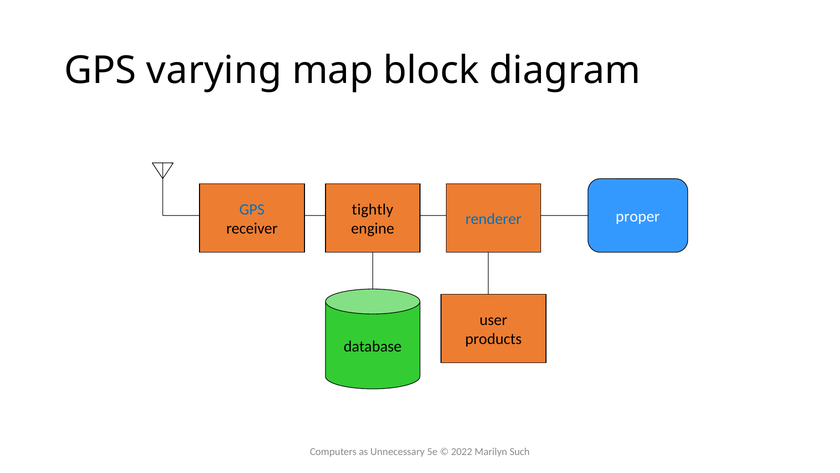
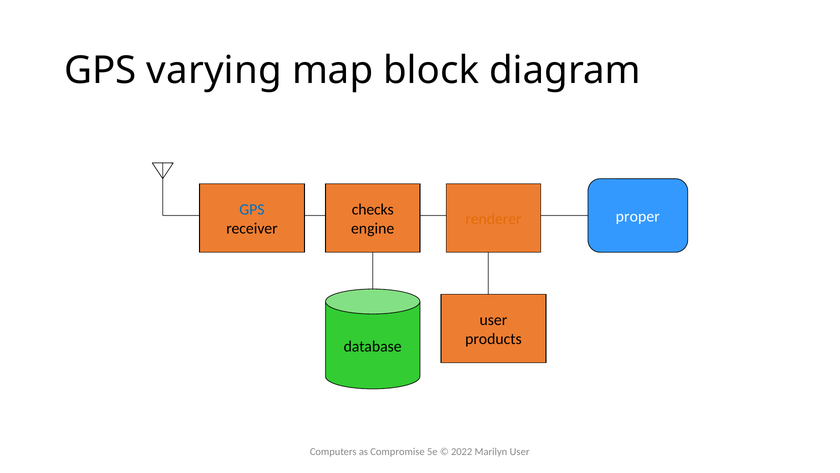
tightly: tightly -> checks (373, 209)
renderer colour: blue -> orange (493, 219)
Unnecessary: Unnecessary -> Compromise (398, 451)
Marilyn Such: Such -> User (520, 451)
